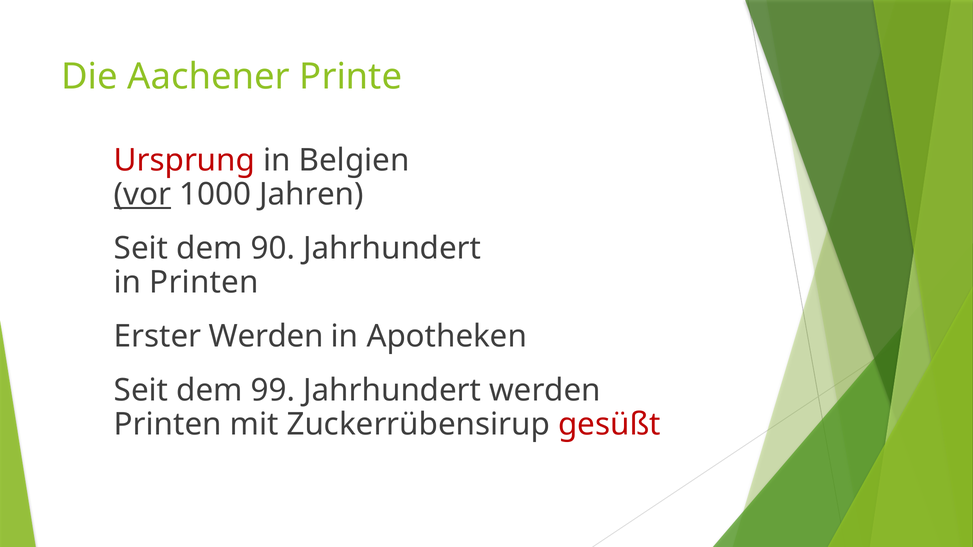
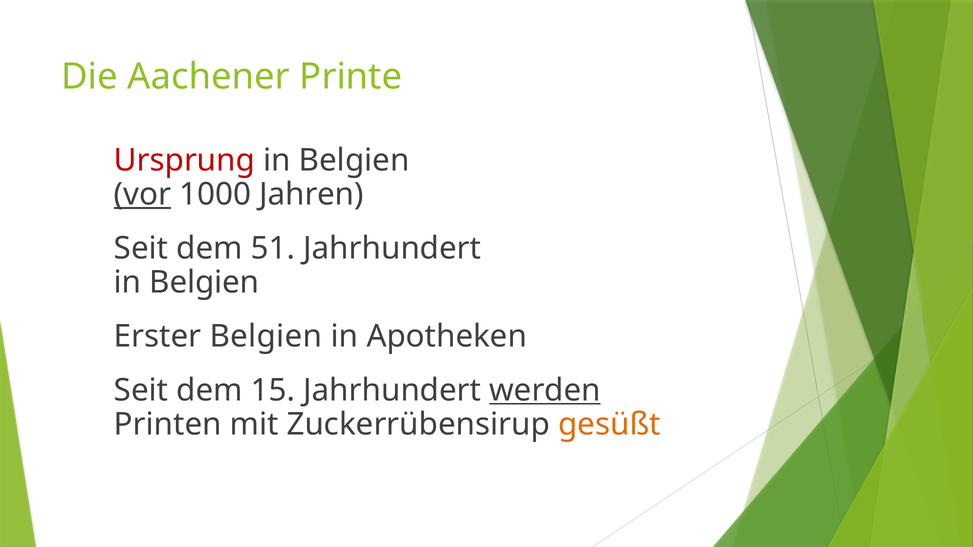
90: 90 -> 51 (273, 249)
Printen: Printen -> Belgien (204, 283)
Erster Werden: Werden -> Belgien (266, 336)
99: 99 -> 15 (273, 390)
werden underline: none -> present (545, 390)
gesüßt colour: red -> orange (609, 424)
